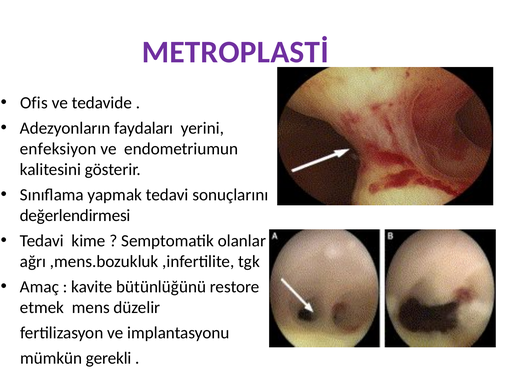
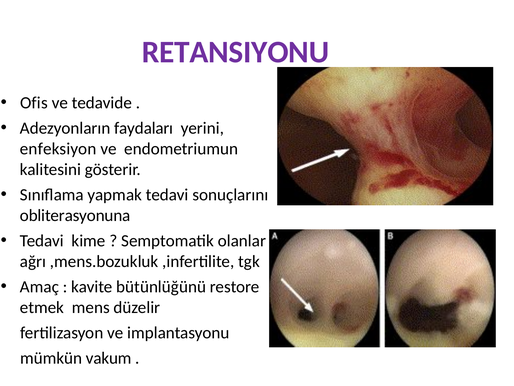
METROPLASTİ: METROPLASTİ -> RETANSIYONU (235, 52)
değerlendirmesi: değerlendirmesi -> obliterasyonuna (75, 215)
gerekli: gerekli -> vakum (109, 358)
